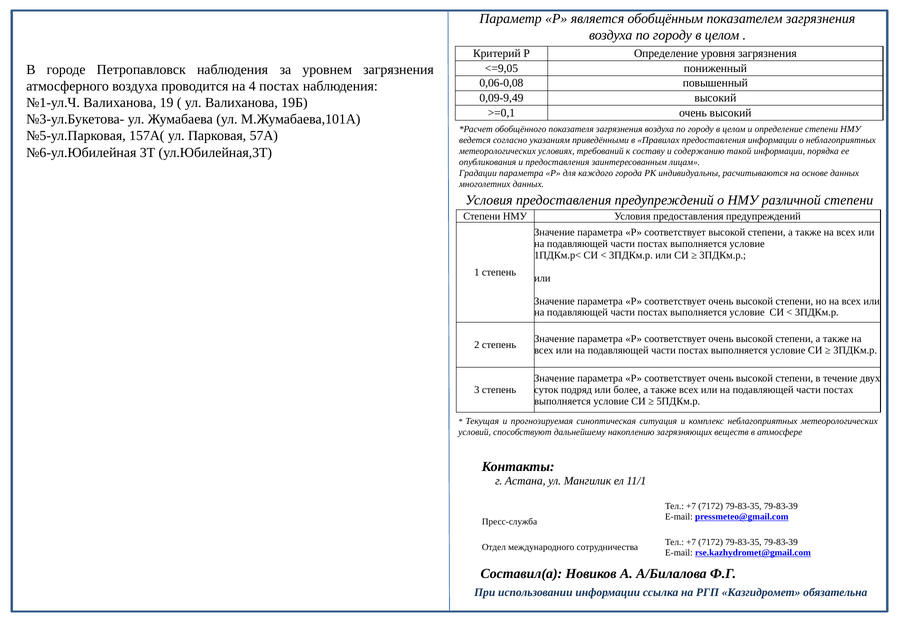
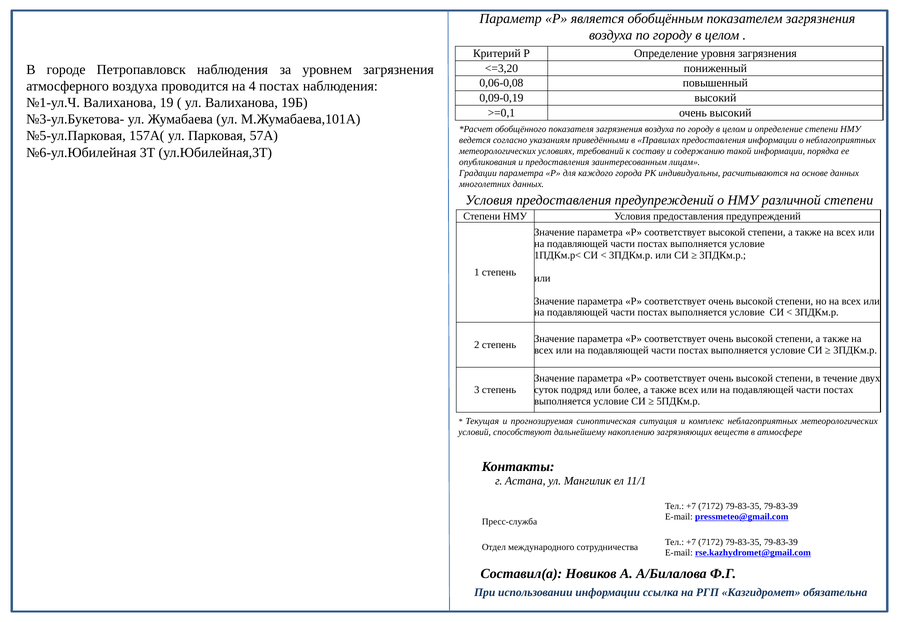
<=9,05: <=9,05 -> <=3,20 (502, 68)
0,09-9,49: 0,09-9,49 -> 0,09-0,19 (501, 98)
